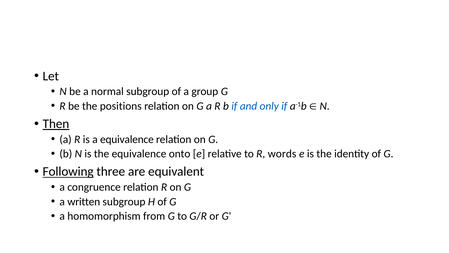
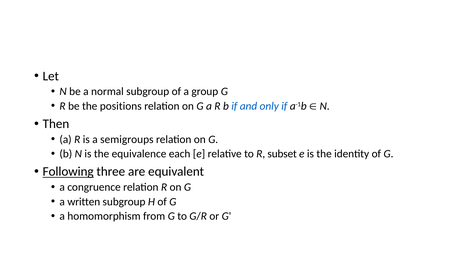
Then underline: present -> none (56, 124)
a equivalence: equivalence -> semigroups (127, 139)
onto: onto -> each (180, 154)
words: words -> subset (282, 154)
